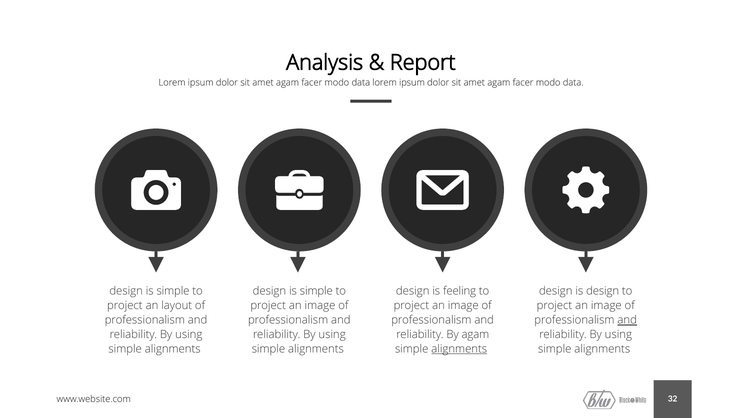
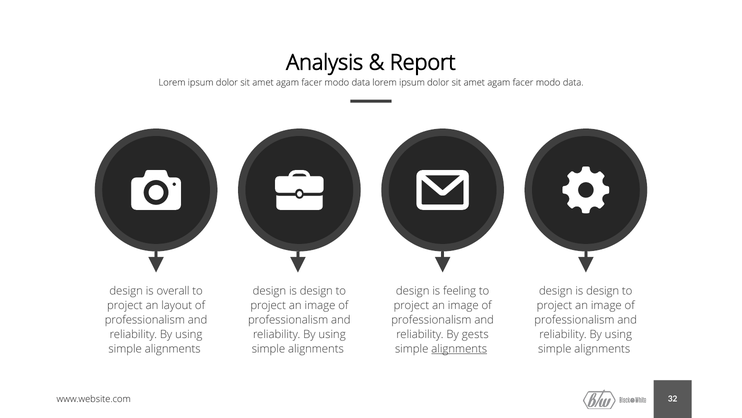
simple: simple -> overall (173, 291)
simple: simple -> design (316, 291)
and underline: present -> none (627, 320)
By agam: agam -> gests (475, 334)
